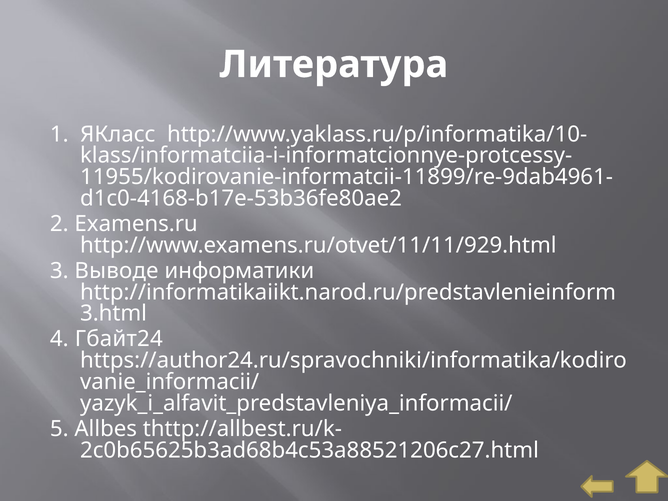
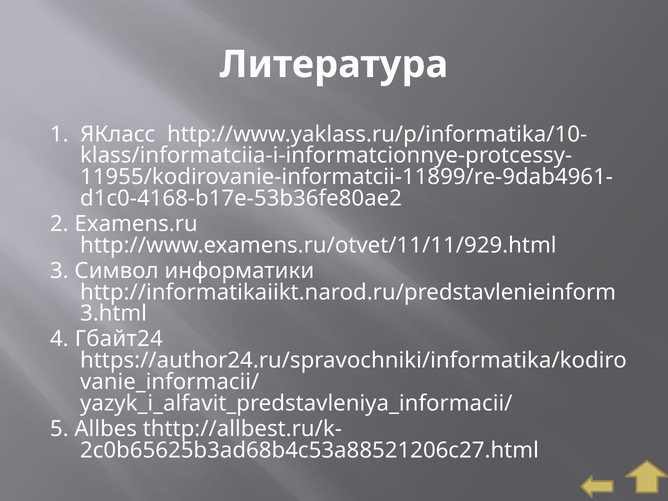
Выводе: Выводе -> Символ (117, 271)
